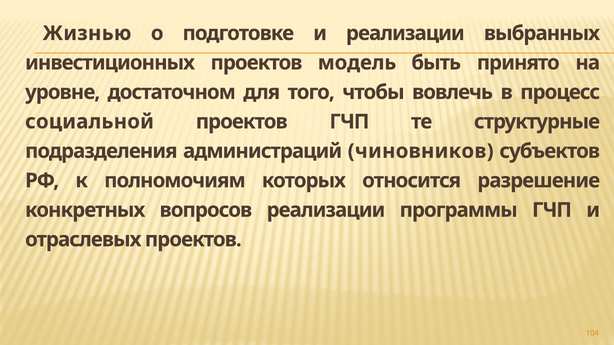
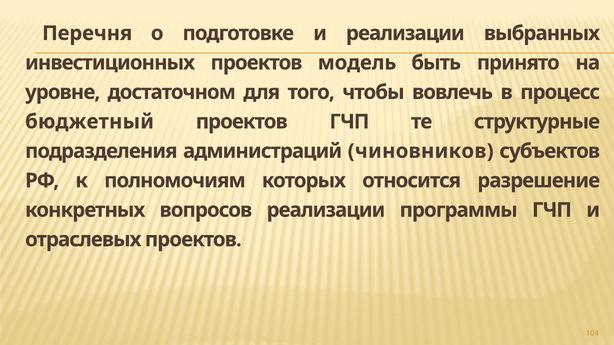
Жизнью: Жизнью -> Перечня (87, 33)
социальной: социальной -> бюджетный (90, 122)
